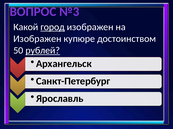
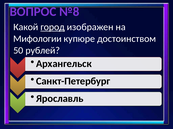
№3: №3 -> №8 (69, 12)
Изображен: Изображен -> Мифологии (37, 39)
рублей underline: present -> none (43, 51)
